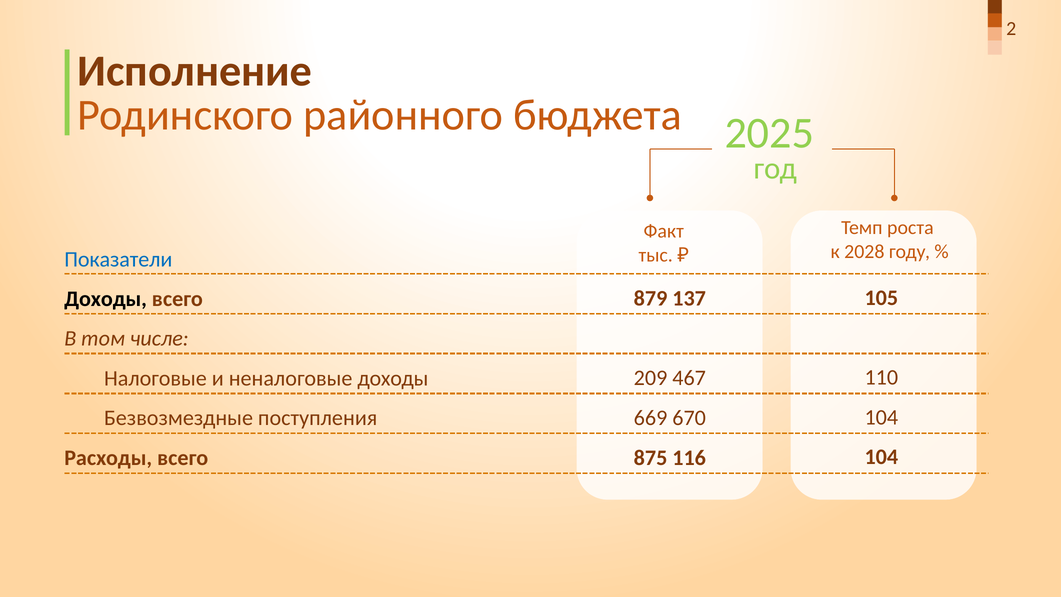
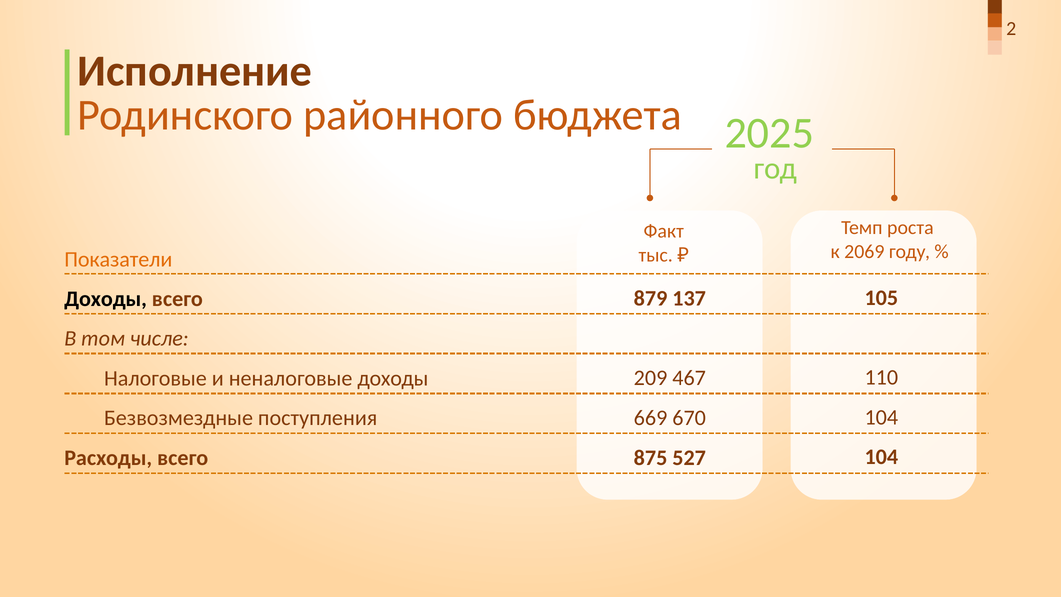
2028: 2028 -> 2069 (864, 251)
Показатели colour: blue -> orange (118, 259)
116: 116 -> 527 (689, 458)
